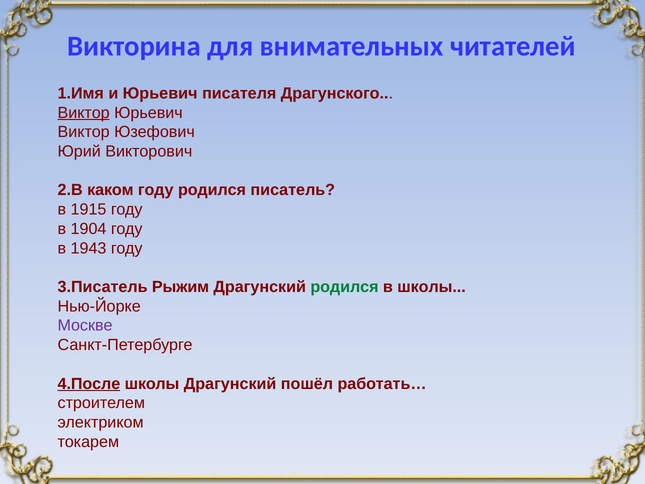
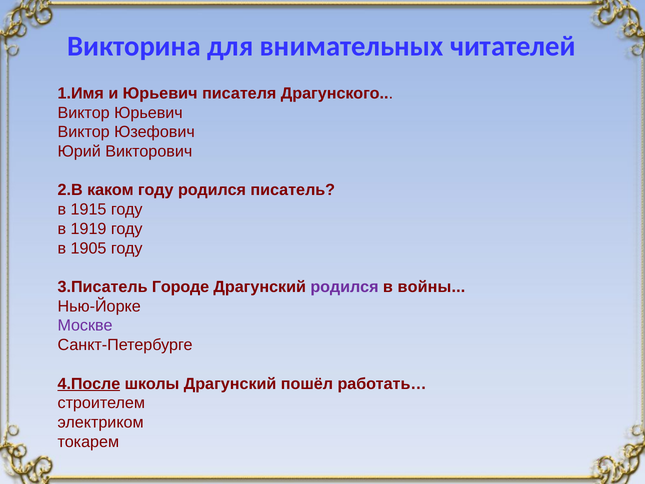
Виктор underline: present -> none (84, 113)
1904: 1904 -> 1919 (89, 229)
1943: 1943 -> 1905 (89, 248)
Рыжим: Рыжим -> Городе (181, 287)
родился colour: green -> purple (344, 287)
в школы: школы -> войны (431, 287)
